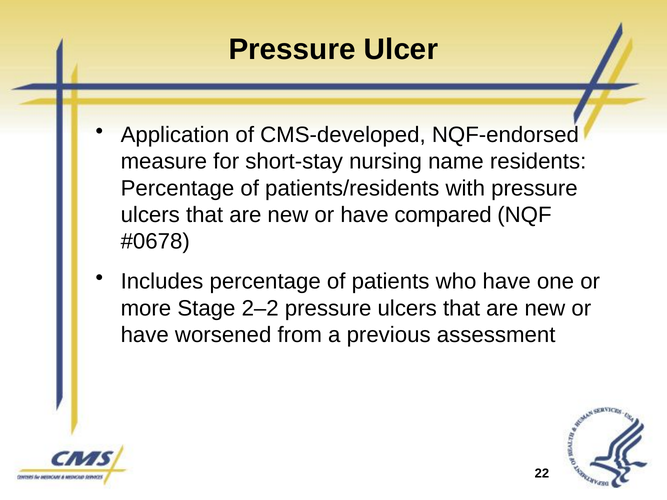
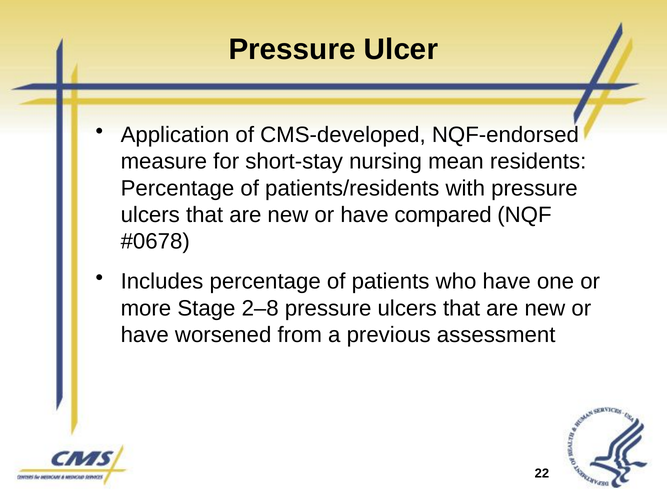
name: name -> mean (456, 162)
2–2: 2–2 -> 2–8 (260, 308)
